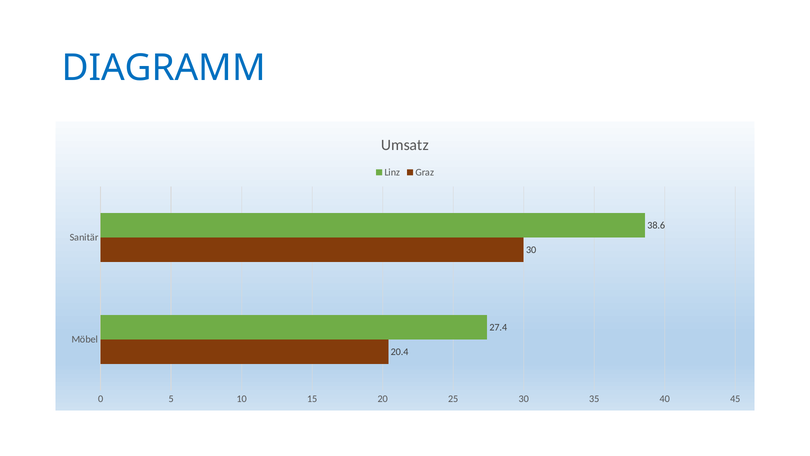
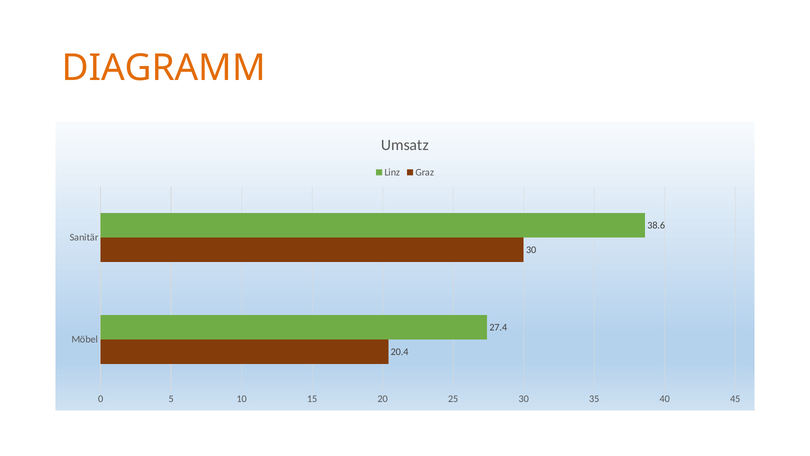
DIAGRAMM colour: blue -> orange (164, 68)
